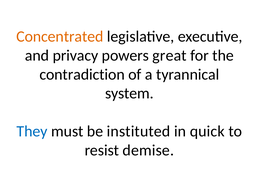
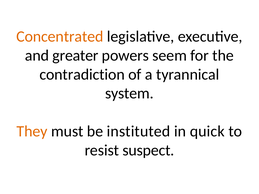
privacy: privacy -> greater (75, 56)
great: great -> seem (170, 56)
They colour: blue -> orange (32, 131)
demise: demise -> suspect (148, 150)
